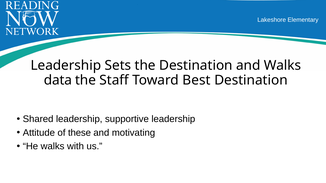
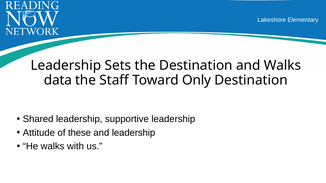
Best: Best -> Only (197, 80)
and motivating: motivating -> leadership (134, 133)
